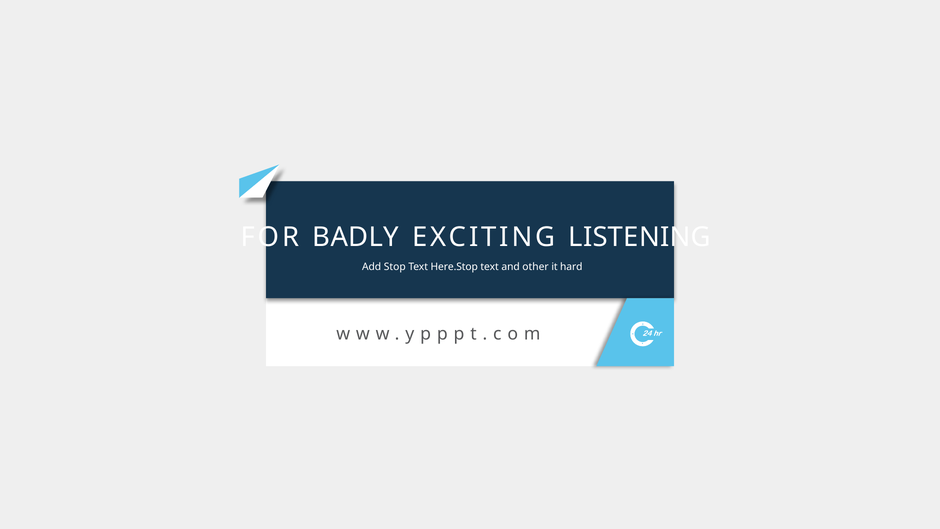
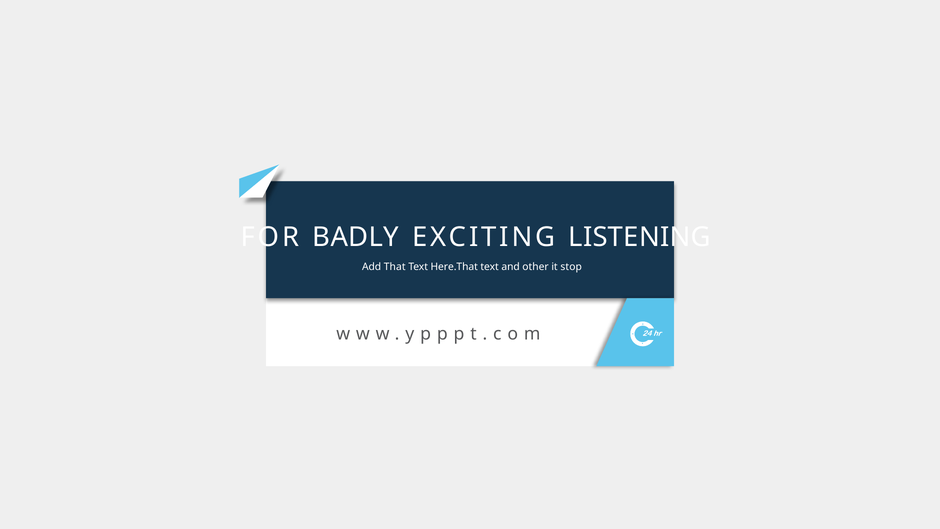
Stop: Stop -> That (395, 267)
Here.Stop: Here.Stop -> Here.That (454, 267)
hard: hard -> stop (571, 267)
